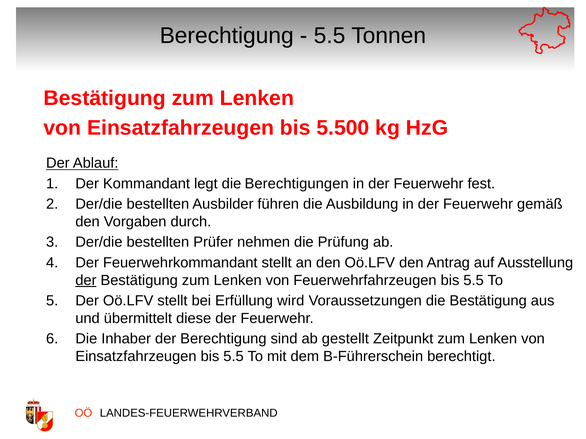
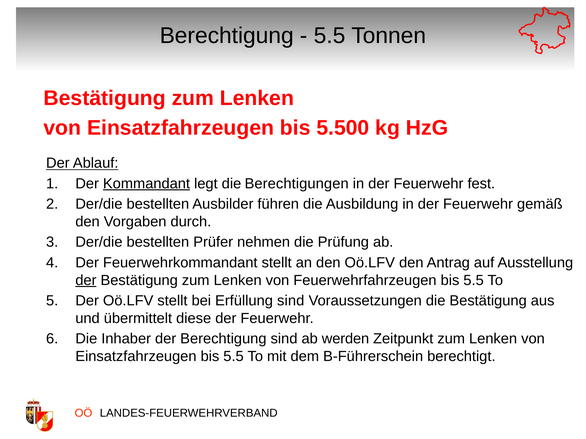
Kommandant underline: none -> present (146, 184)
Erfüllung wird: wird -> sind (291, 301)
gestellt: gestellt -> werden (346, 339)
